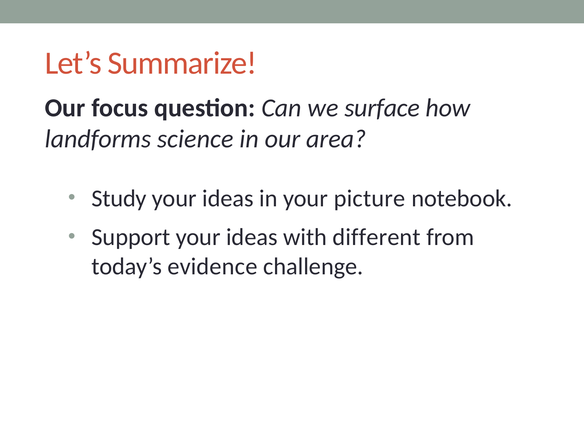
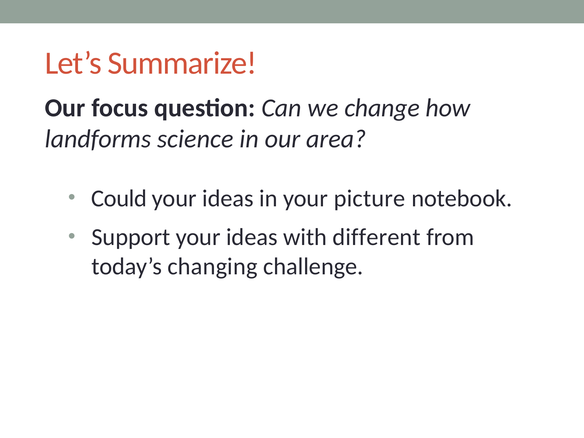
surface: surface -> change (382, 108)
Study: Study -> Could (119, 198)
evidence: evidence -> changing (212, 266)
